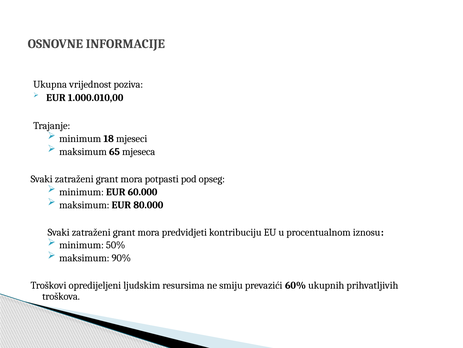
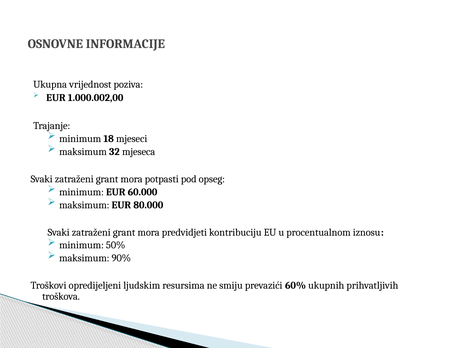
1.000.010,00: 1.000.010,00 -> 1.000.002,00 (96, 98)
65: 65 -> 32 (114, 152)
